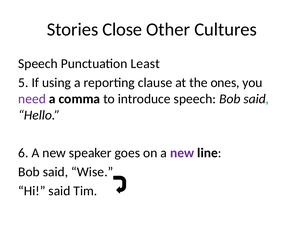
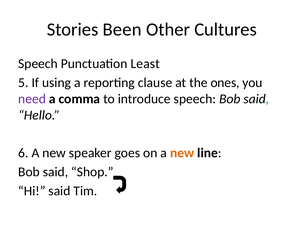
Close: Close -> Been (122, 29)
new colour: purple -> orange (182, 153)
Wise: Wise -> Shop (92, 172)
